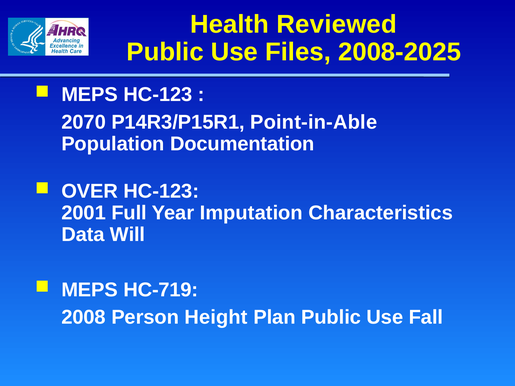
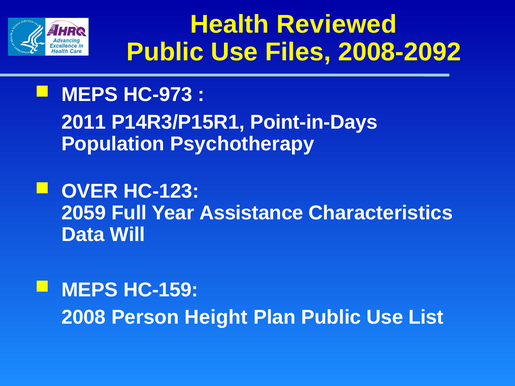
2008-2025: 2008-2025 -> 2008-2092 (400, 52)
MEPS HC-123: HC-123 -> HC-973 (158, 95)
2070: 2070 -> 2011 (84, 122)
Point-in-Able: Point-in-Able -> Point-in-Days (314, 122)
Documentation: Documentation -> Psychotherapy (242, 144)
2001: 2001 -> 2059 (84, 213)
Imputation: Imputation -> Assistance (251, 213)
HC-719: HC-719 -> HC-159 (161, 290)
Fall: Fall -> List (426, 318)
